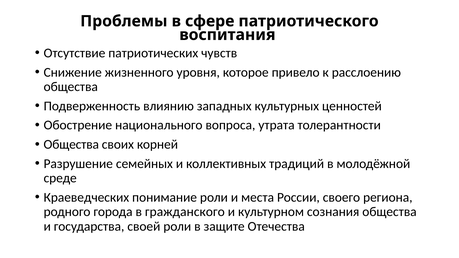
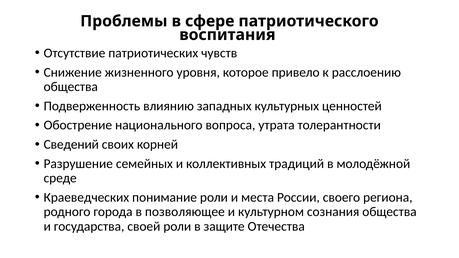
Общества: Общества -> Сведений (71, 145)
гражданского: гражданского -> позволяющее (185, 212)
